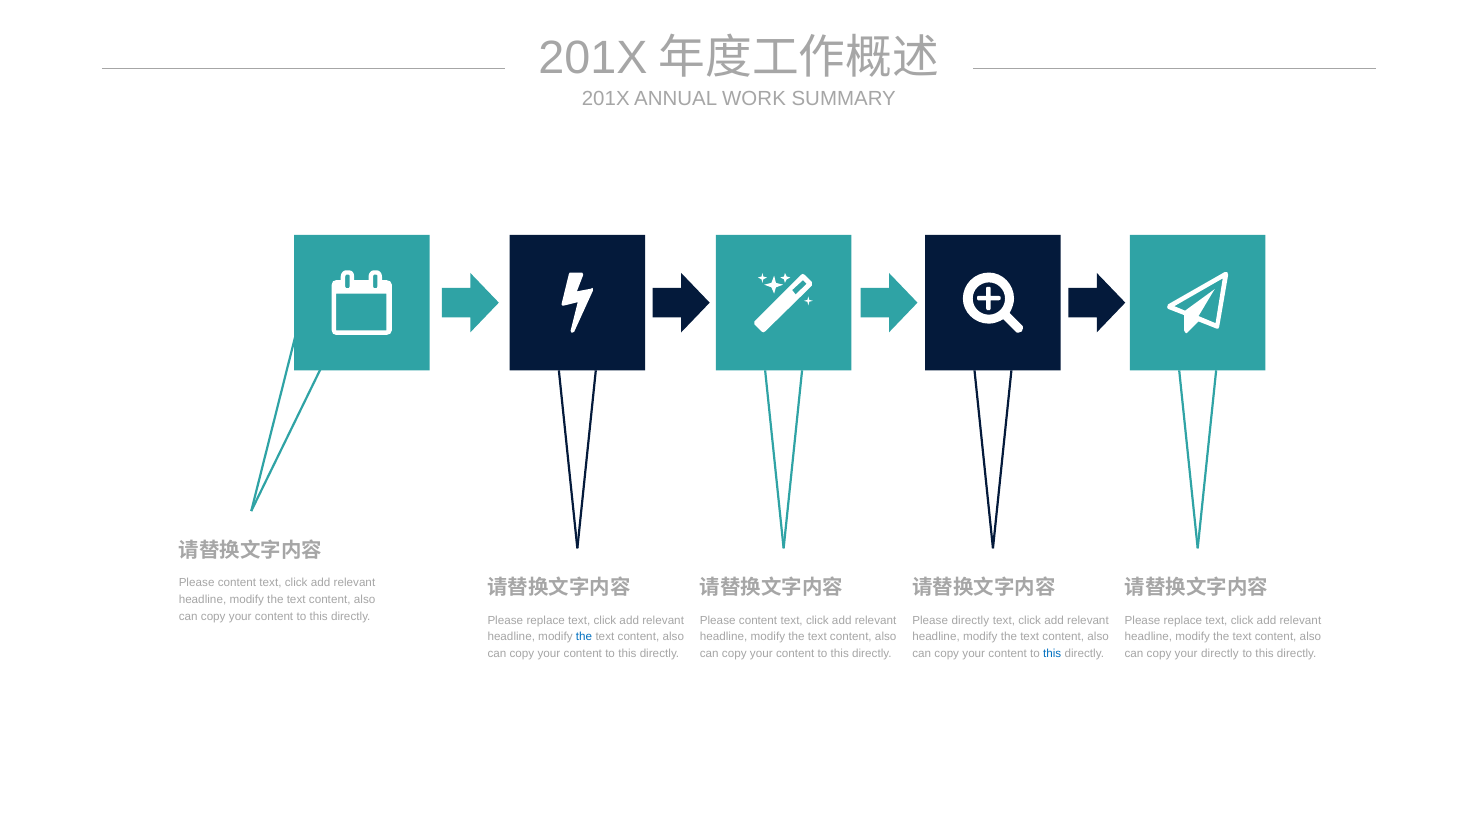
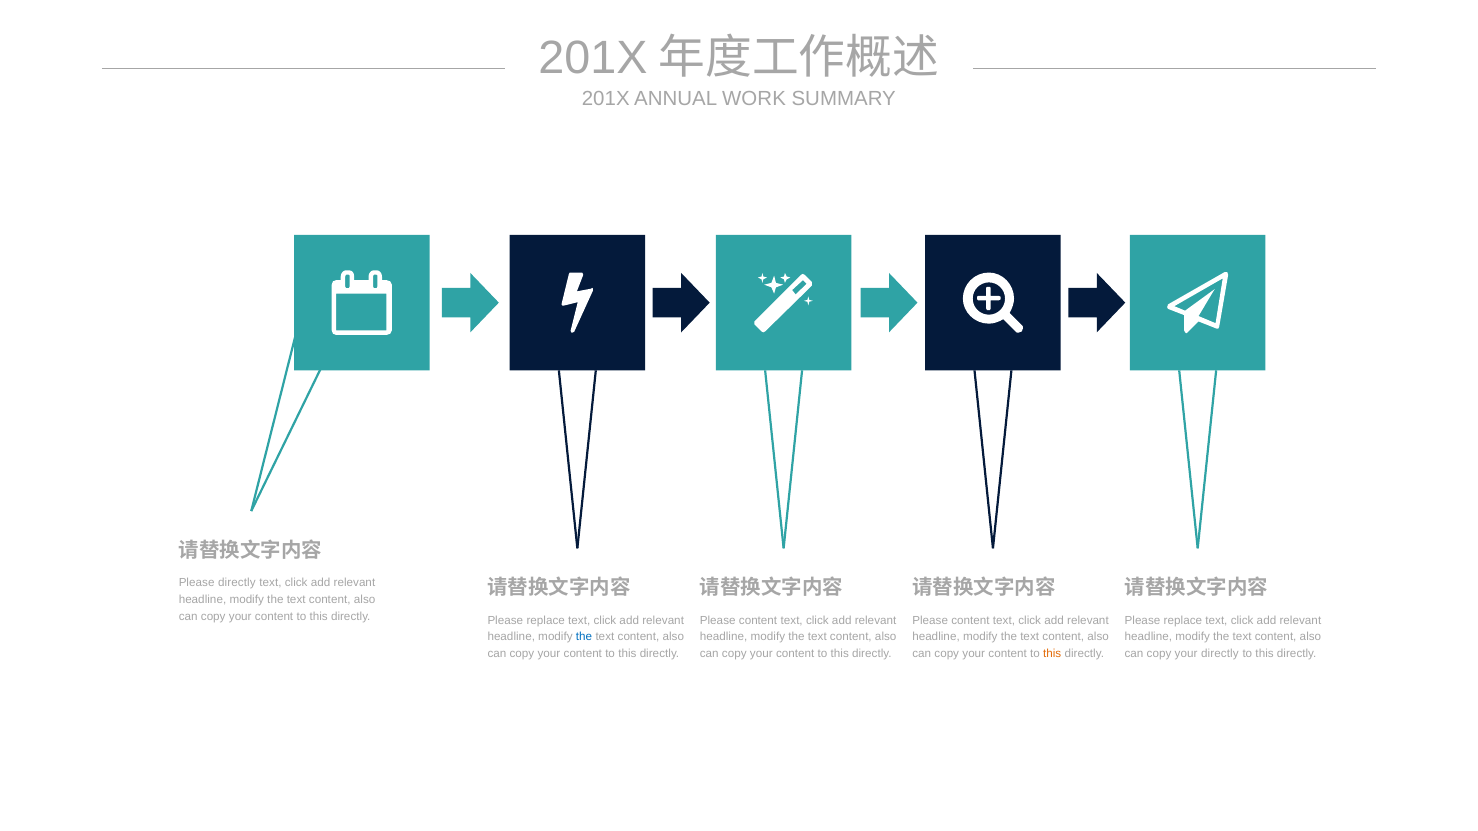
content: content -> directly (237, 583)
directly: directly -> content (970, 621)
this colour: blue -> orange (1052, 654)
